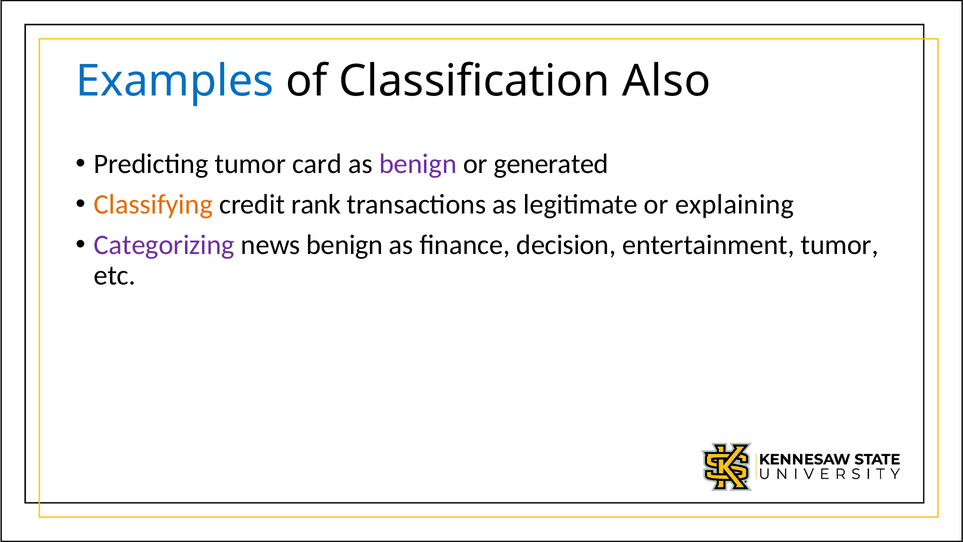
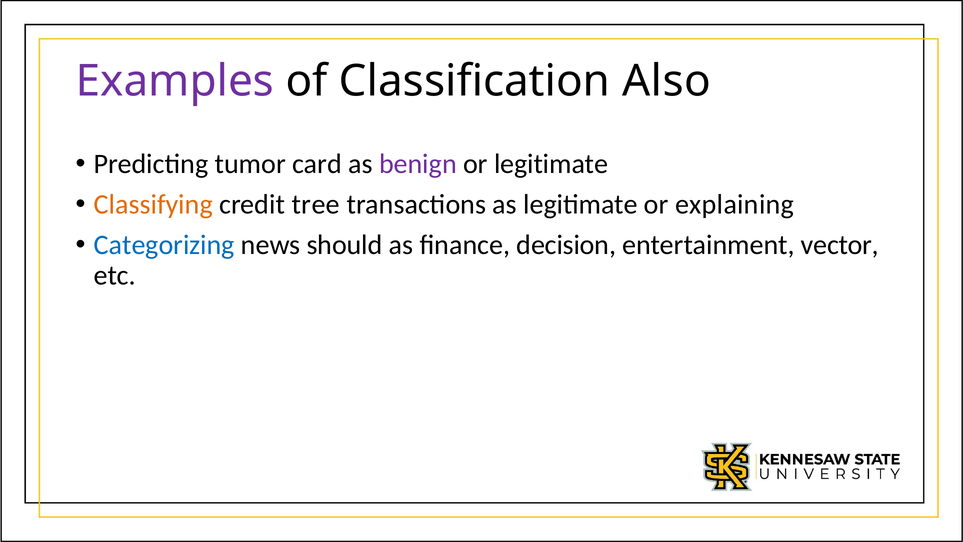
Examples colour: blue -> purple (175, 81)
or generated: generated -> legitimate (551, 164)
rank: rank -> tree (316, 204)
Categorizing colour: purple -> blue (164, 245)
news benign: benign -> should (345, 245)
entertainment tumor: tumor -> vector (840, 245)
